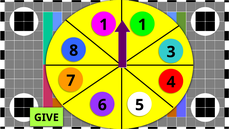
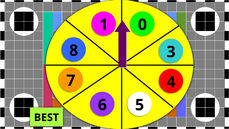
1 1: 1 -> 0 (142, 25)
GIVE: GIVE -> BEST (46, 117)
